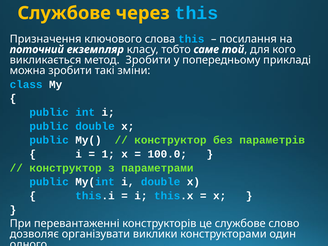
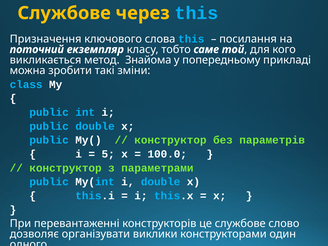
метод Зробити: Зробити -> Знайома (148, 60)
1: 1 -> 5 (108, 154)
